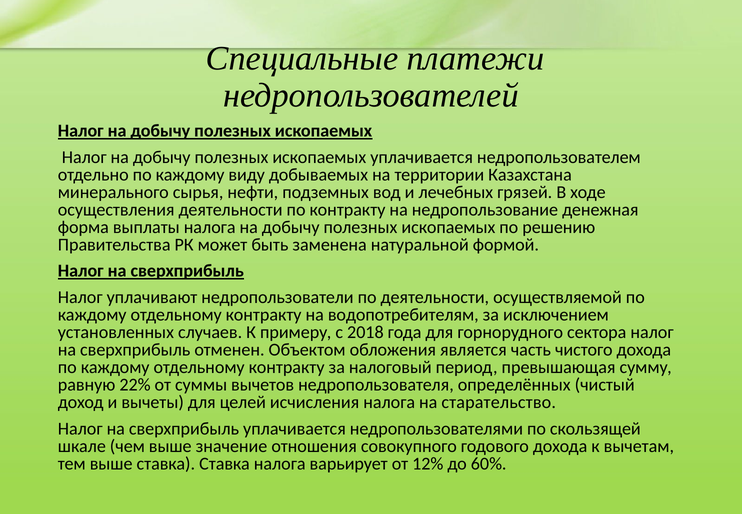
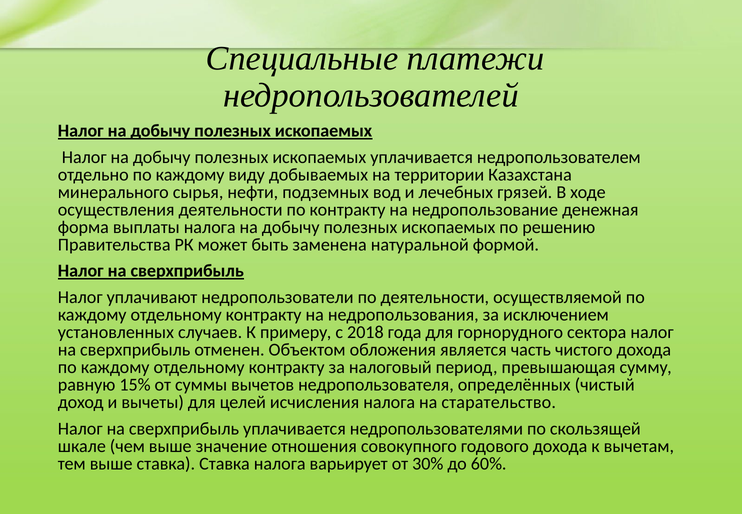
водопотребителям: водопотребителям -> недропользования (403, 314)
22%: 22% -> 15% (135, 385)
12%: 12% -> 30% (428, 463)
